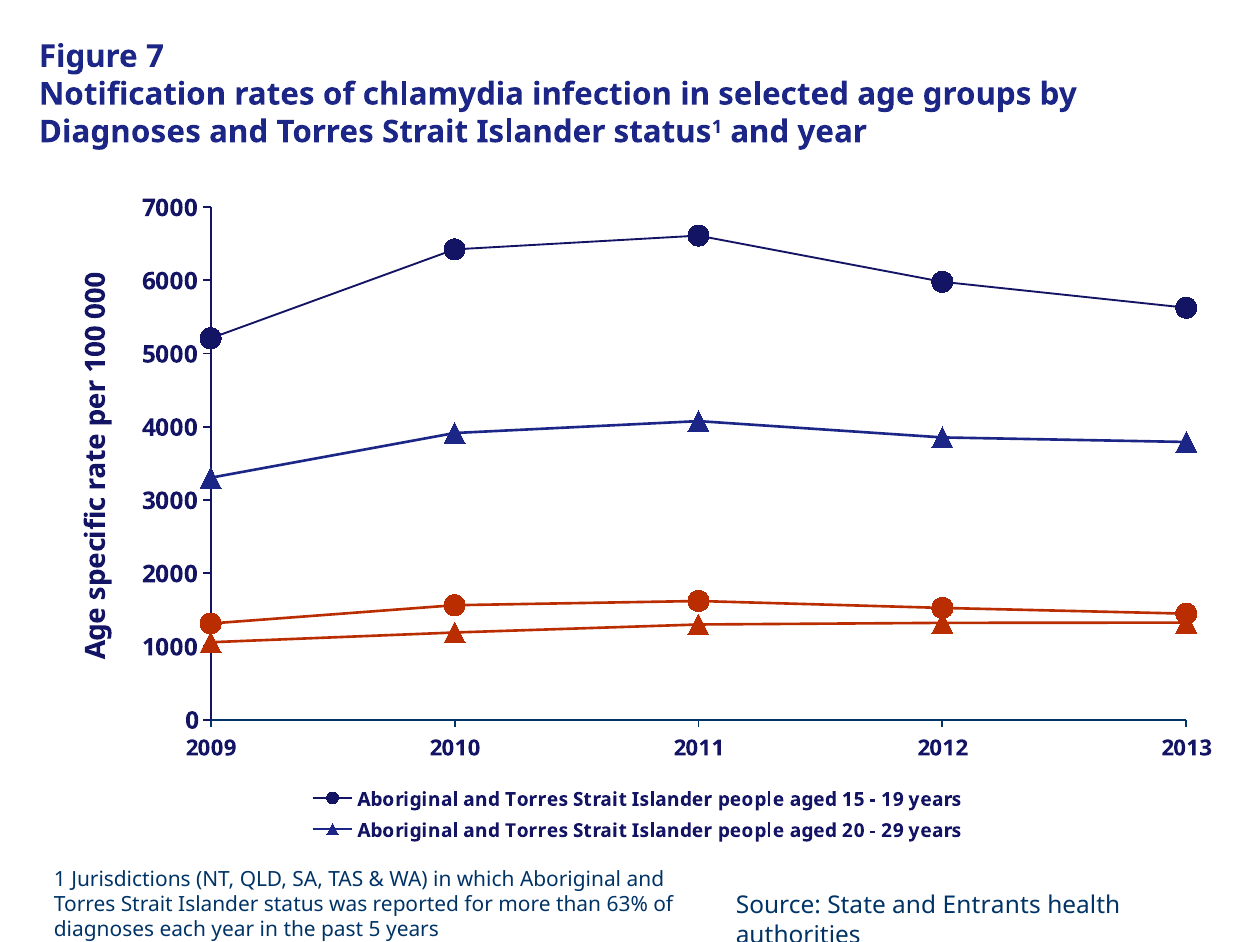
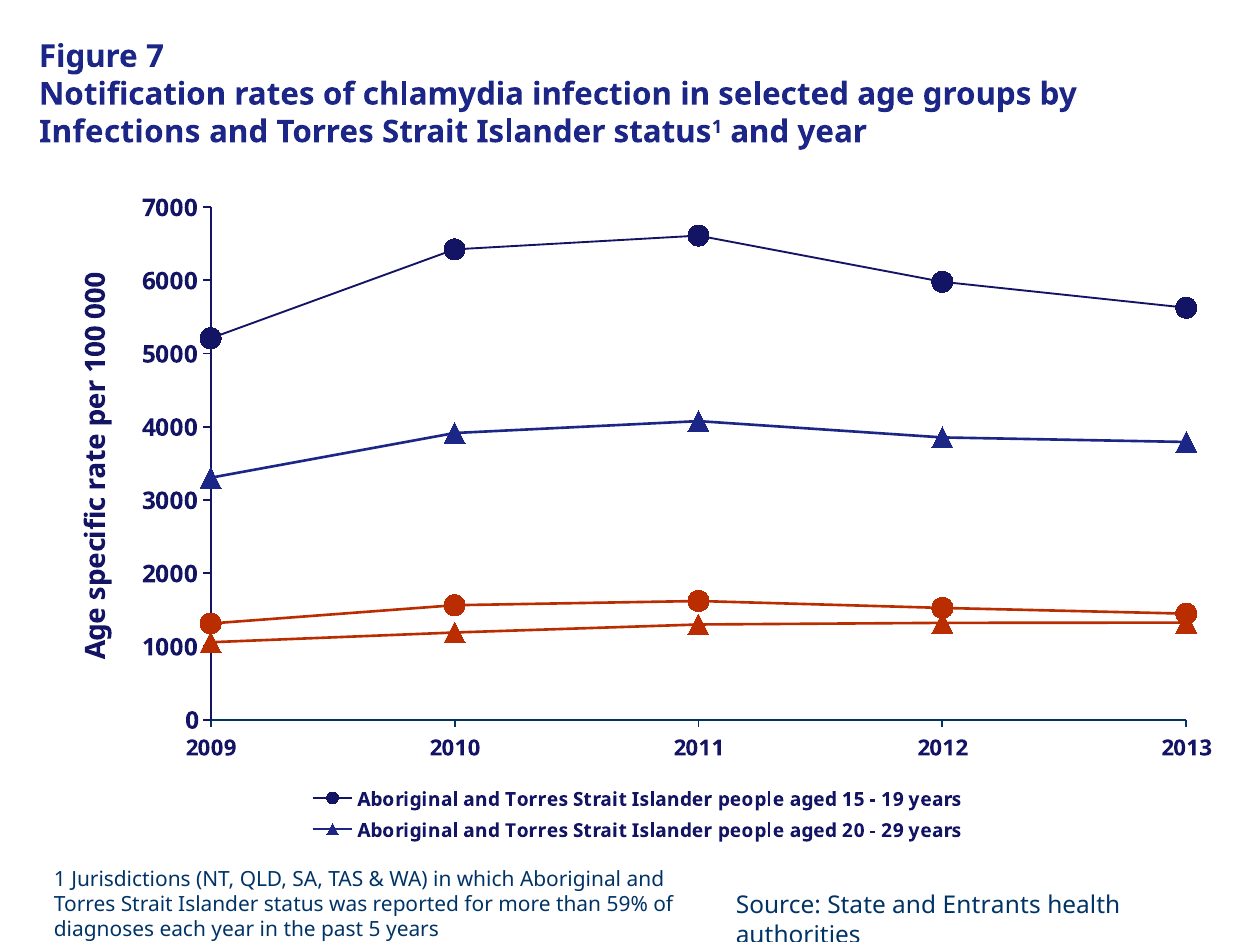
Diagnoses: Diagnoses -> Infections (120, 132)
63%: 63% -> 59% (627, 904)
